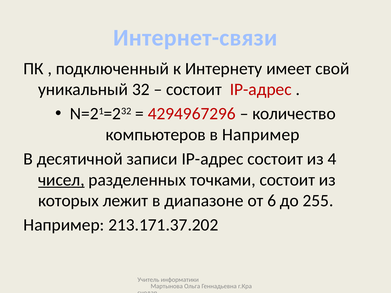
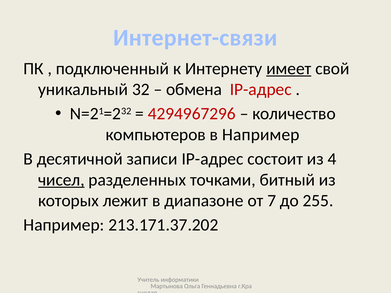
имеет underline: none -> present (289, 69)
состоит: состоит -> обмена (194, 89)
точками состоит: состоит -> битный (287, 180)
6: 6 -> 7 (272, 201)
